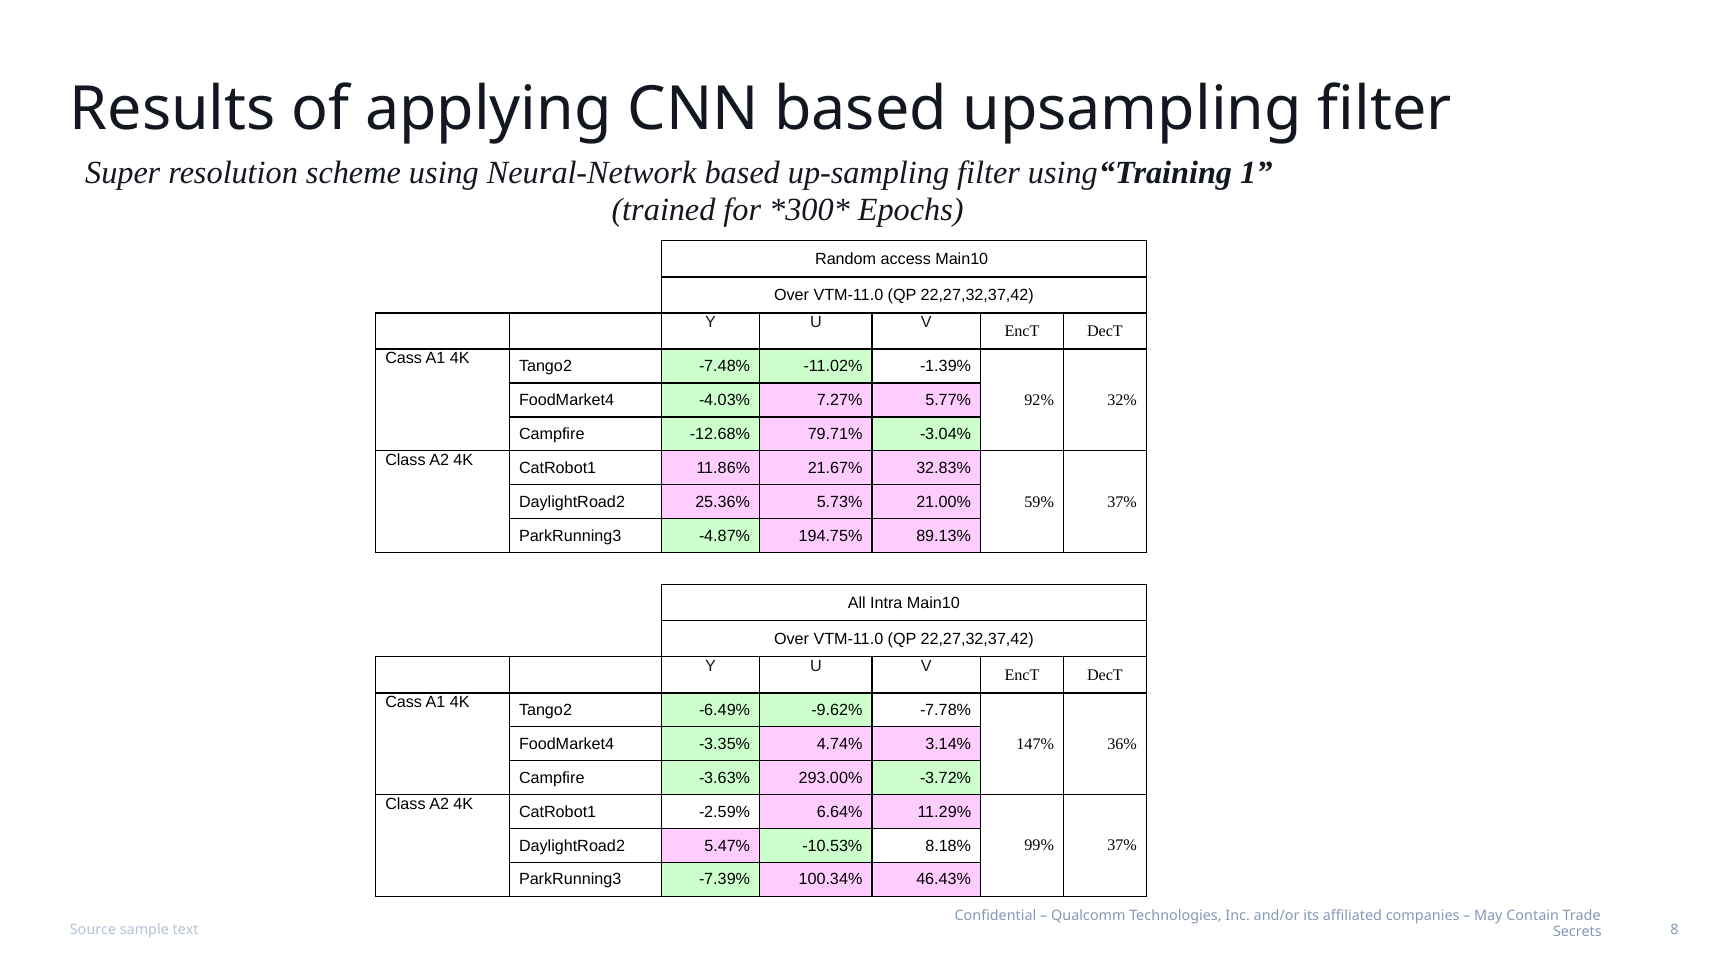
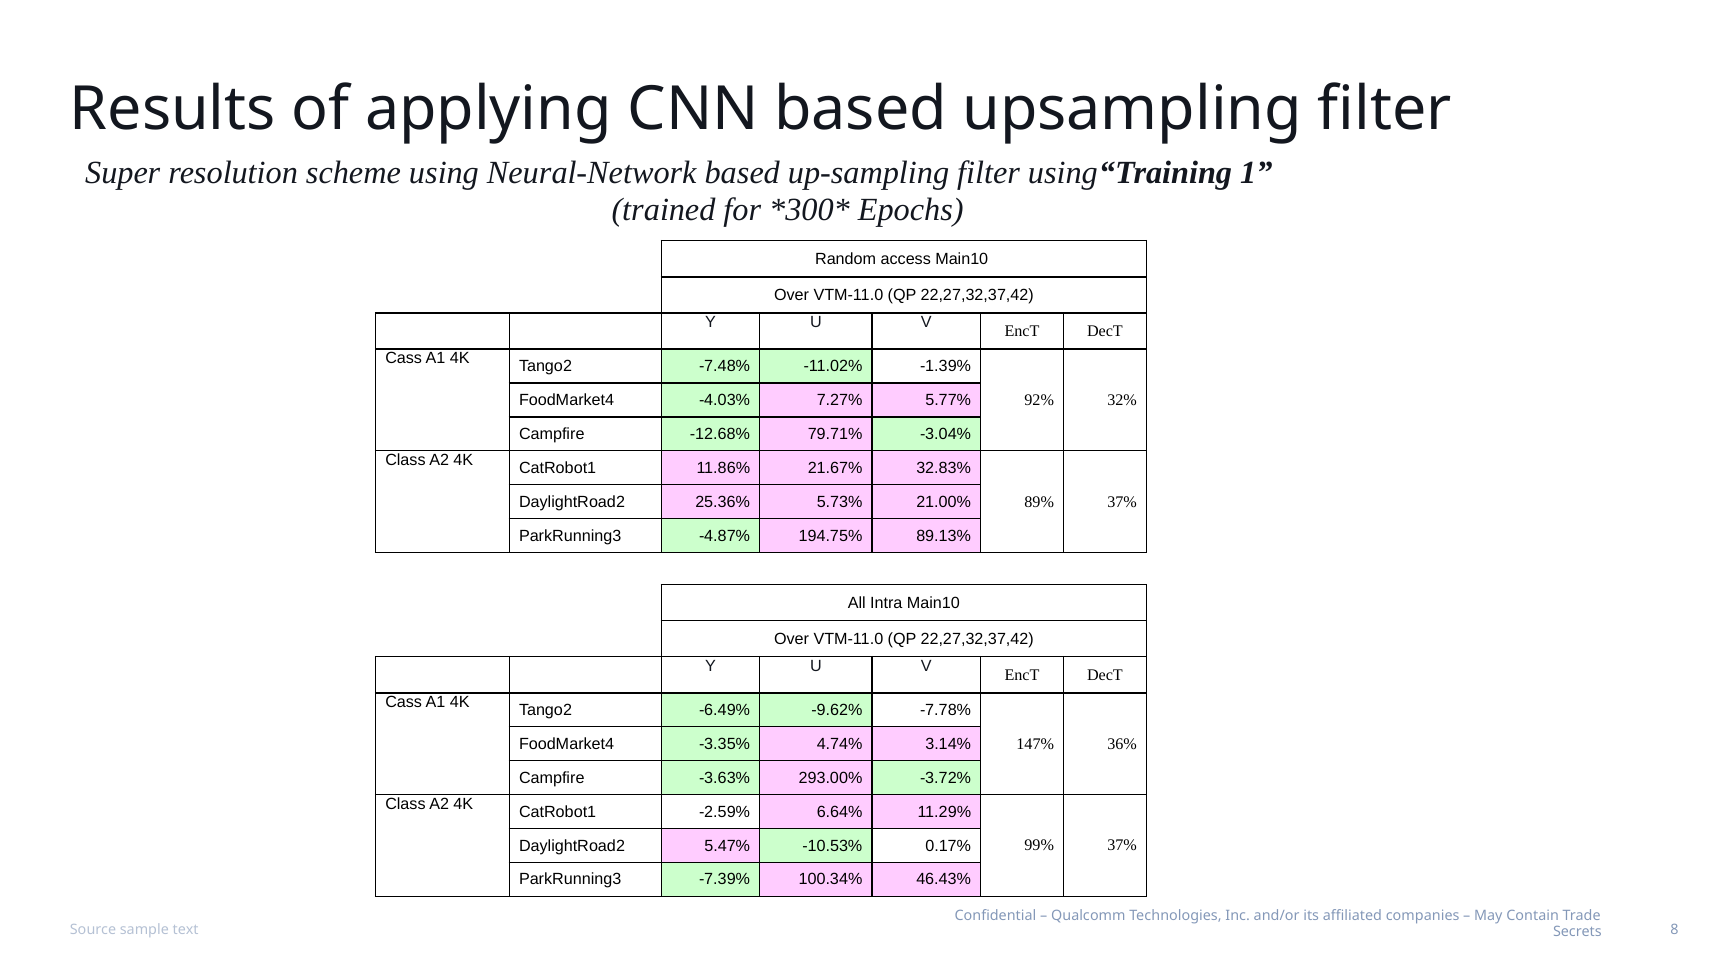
59%: 59% -> 89% (1039, 501)
8.18%: 8.18% -> 0.17% (948, 845)
